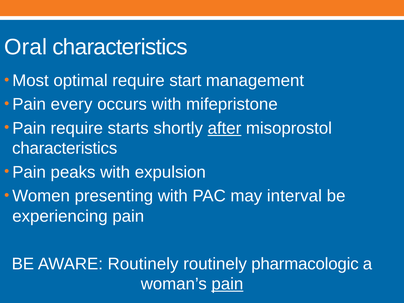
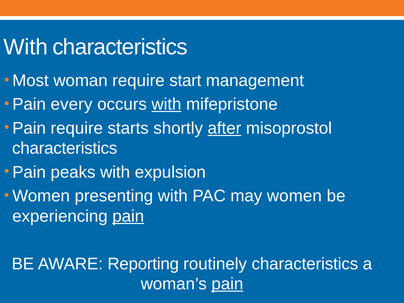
Oral: Oral -> With (26, 47)
optimal: optimal -> woman (81, 81)
with underline: none -> present (166, 104)
may interval: interval -> women (294, 196)
pain underline: none -> present (128, 216)
AWARE Routinely: Routinely -> Reporting (143, 264)
routinely pharmacologic: pharmacologic -> characteristics (305, 264)
